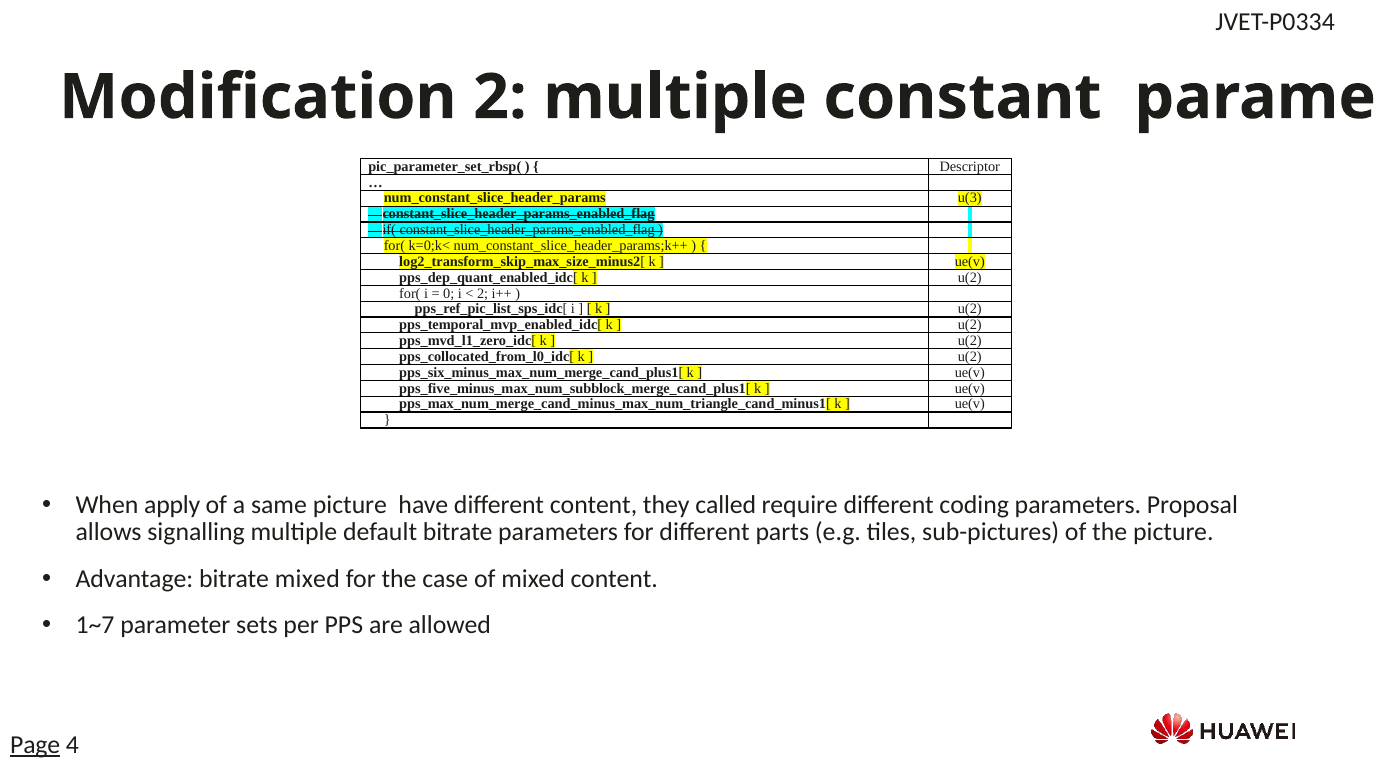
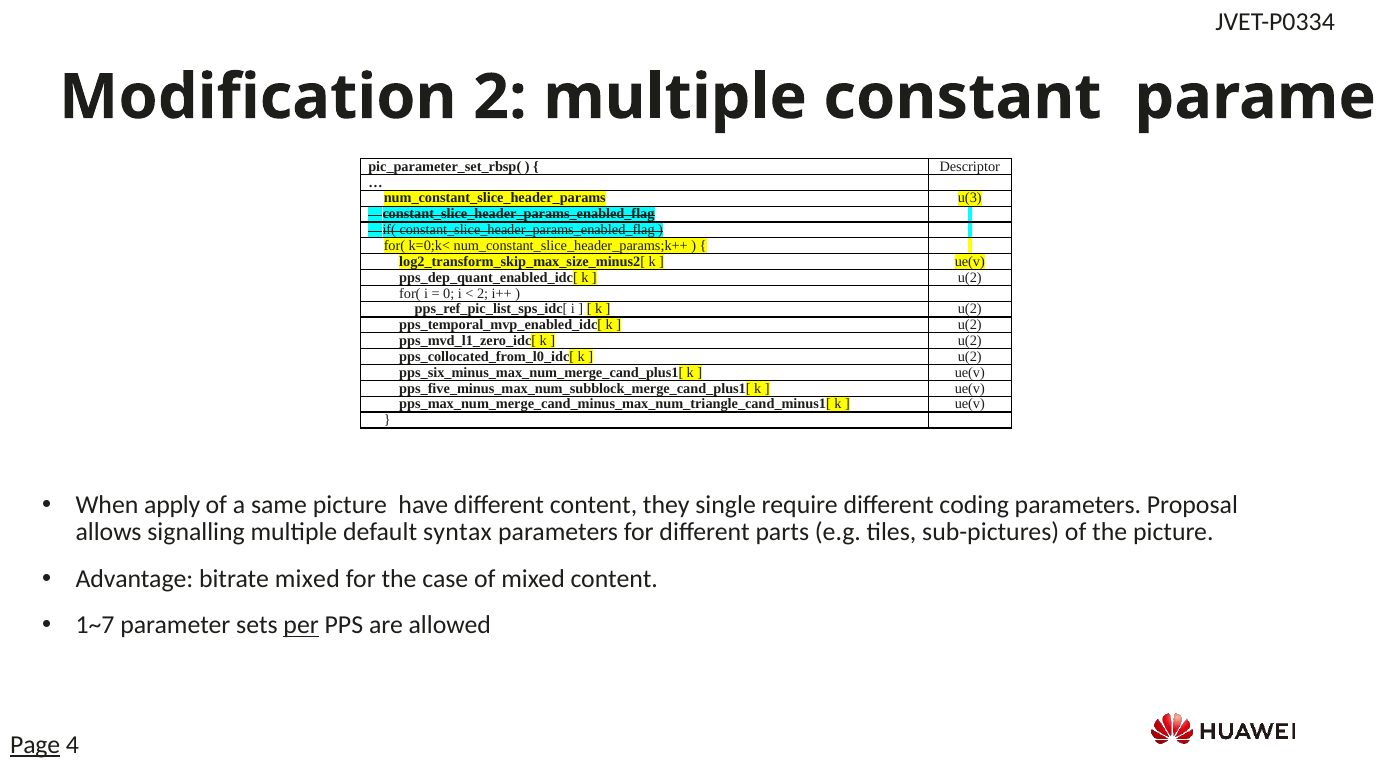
called: called -> single (726, 505)
default bitrate: bitrate -> syntax (458, 533)
per underline: none -> present (301, 626)
